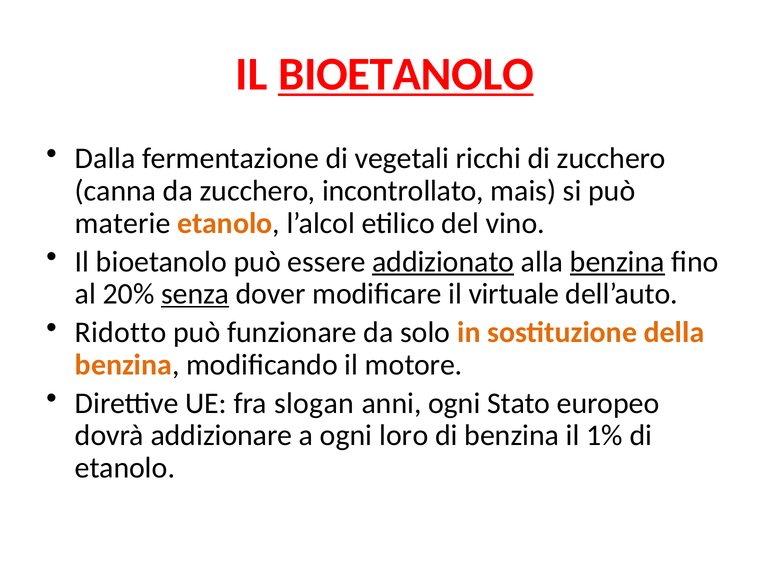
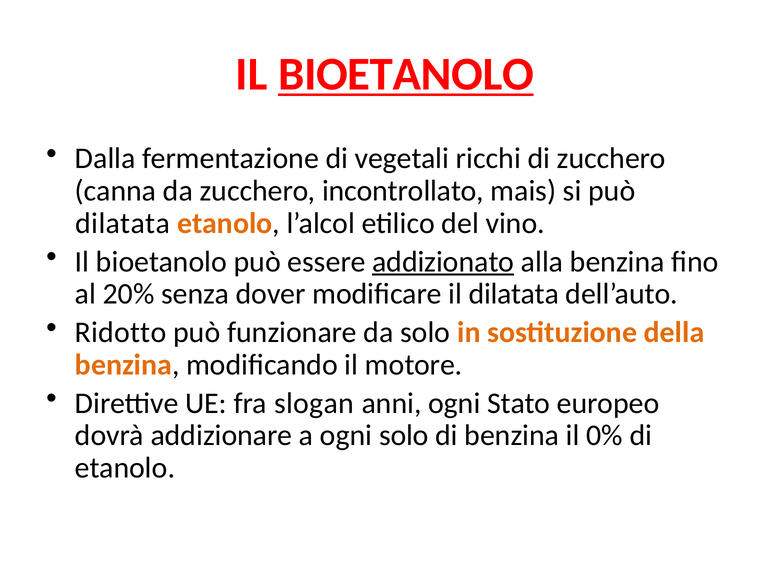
materie: materie -> dilatata (123, 223)
benzina underline: present -> none (617, 262)
senza underline: present -> none (195, 294)
il virtuale: virtuale -> dilatata (514, 294)
ogni loro: loro -> solo (404, 435)
1%: 1% -> 0% (605, 435)
